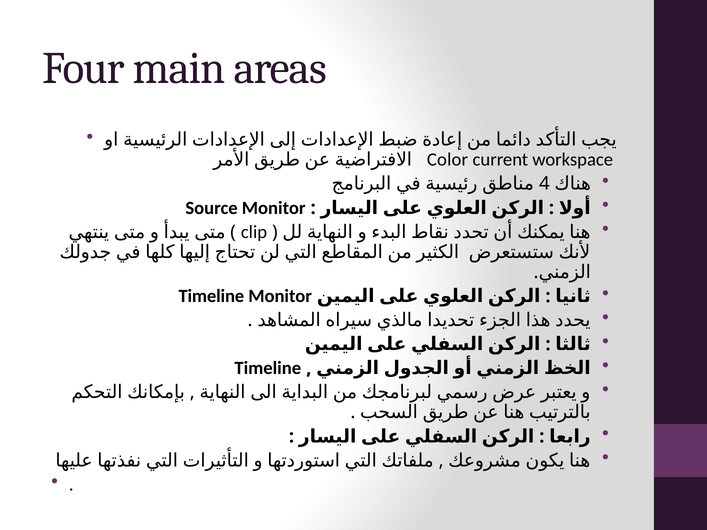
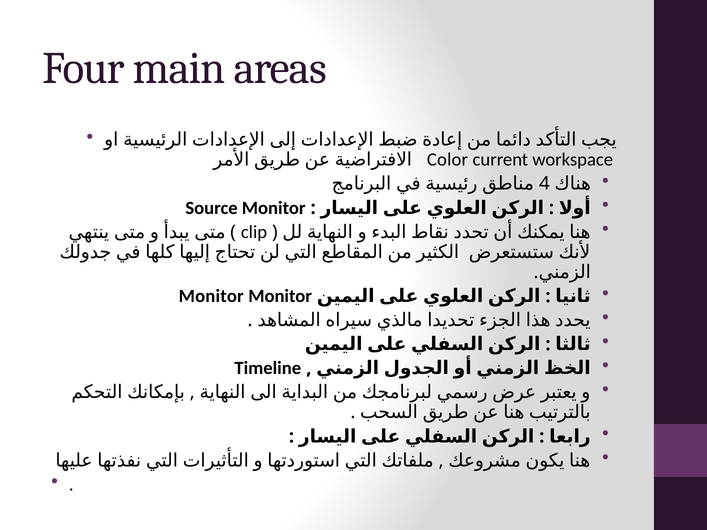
Timeline: Timeline -> Monitor (211, 296)
